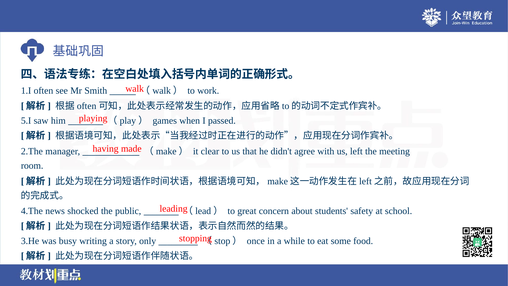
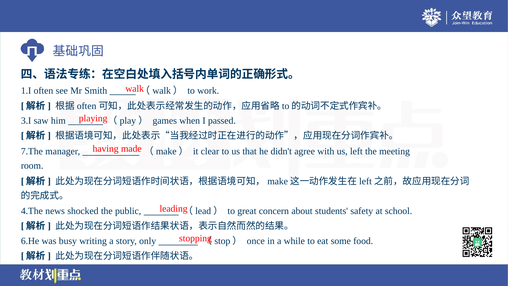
5.I: 5.I -> 3.I (26, 121)
2.The: 2.The -> 7.The (32, 151)
3.He: 3.He -> 6.He (30, 241)
